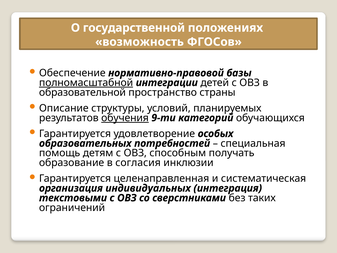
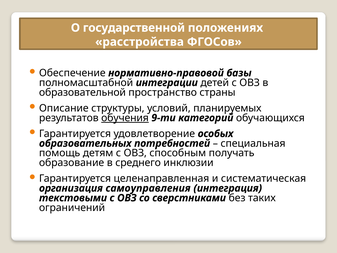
возможность: возможность -> расстройства (140, 42)
полномасштабной underline: present -> none (86, 83)
согласия: согласия -> среднего (138, 163)
индивидуальных: индивидуальных -> самоуправления (148, 188)
